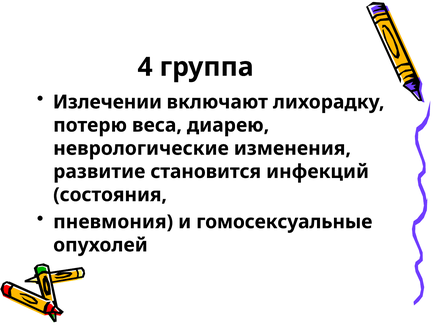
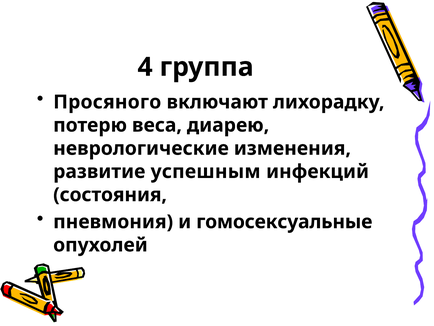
Излечении: Излечении -> Просяного (107, 102)
становится: становится -> успешным (206, 171)
